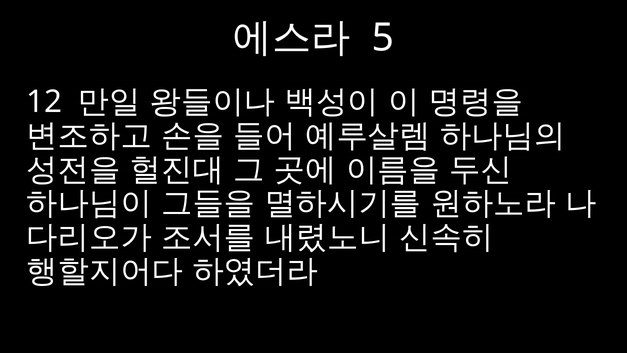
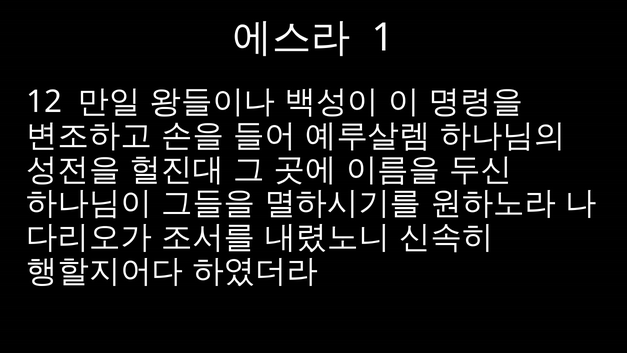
5: 5 -> 1 (383, 38)
